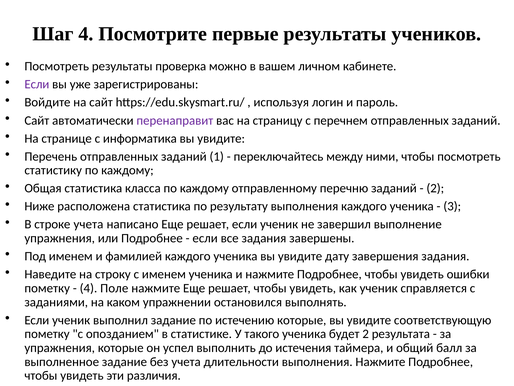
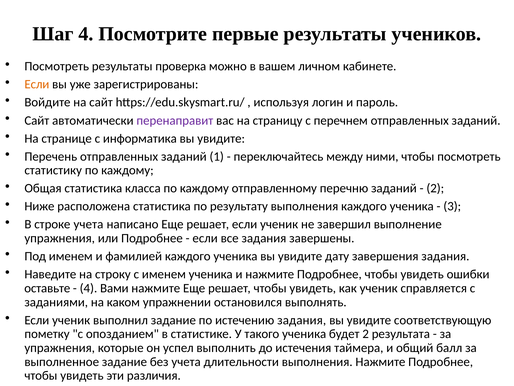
Если colour: purple -> orange (37, 84)
пометку: пометку -> оставьте (47, 288)
Поле: Поле -> Вами (114, 288)
истечению которые: которые -> задания (302, 320)
